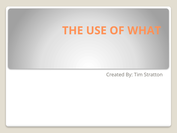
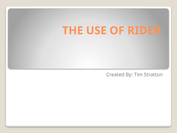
WHAT: WHAT -> RIDER (144, 31)
